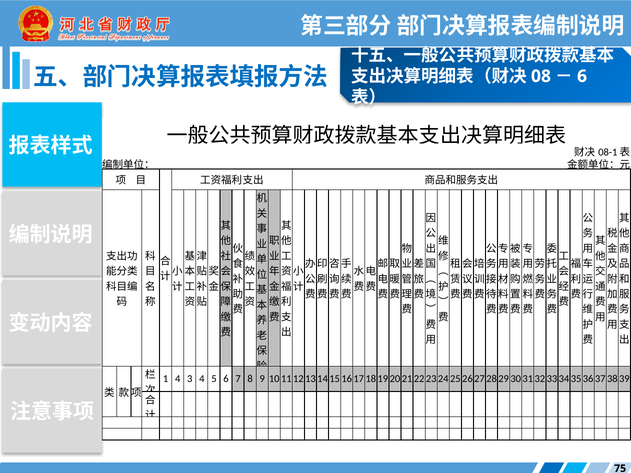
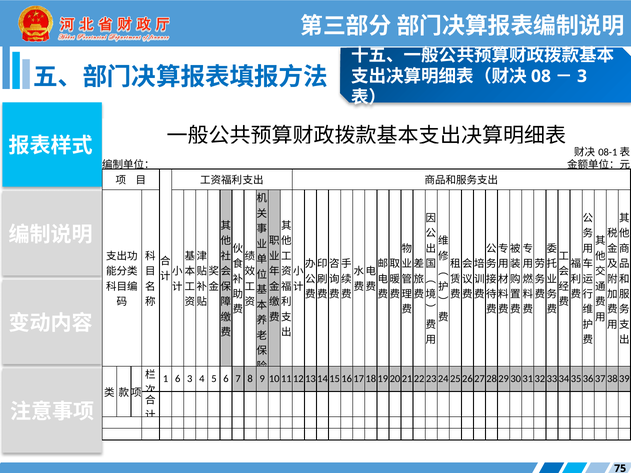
6: 6 -> 3 (582, 76)
1 4: 4 -> 6 (178, 379)
